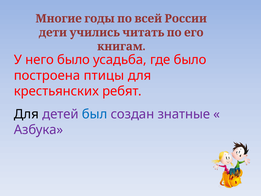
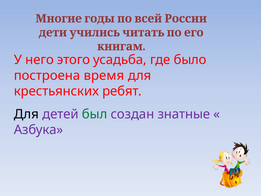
него было: было -> этого (74, 60)
птицы: птицы -> время (104, 75)
был colour: blue -> green (95, 114)
